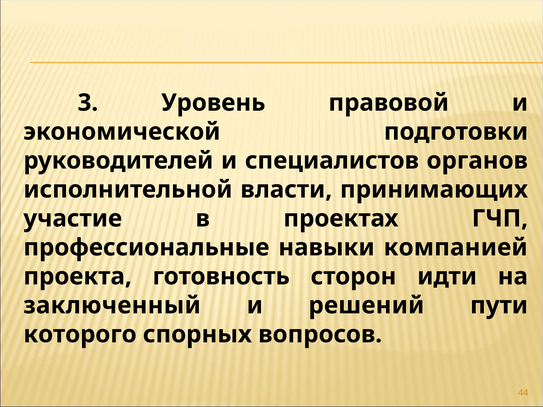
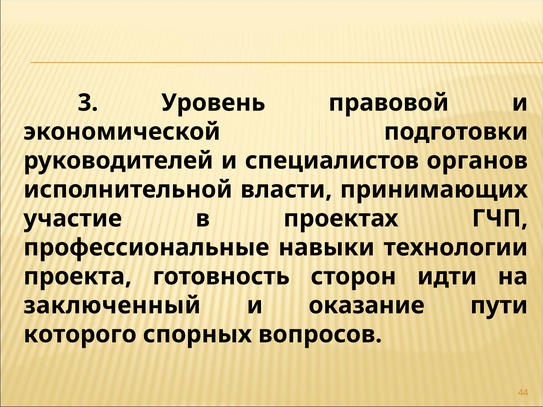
компанией: компанией -> технологии (456, 248)
решений: решений -> оказание (367, 306)
